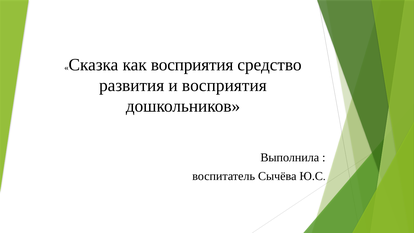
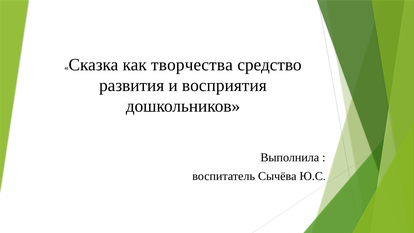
как восприятия: восприятия -> творчества (192, 65)
